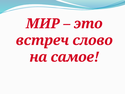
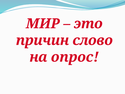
встреч: встреч -> причин (42, 40)
самое: самое -> опрос (75, 57)
